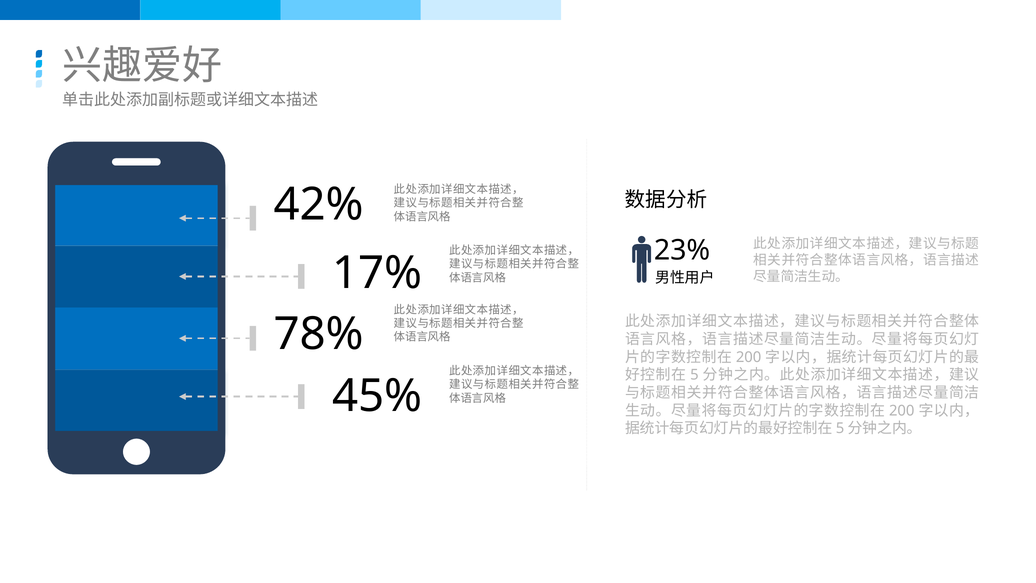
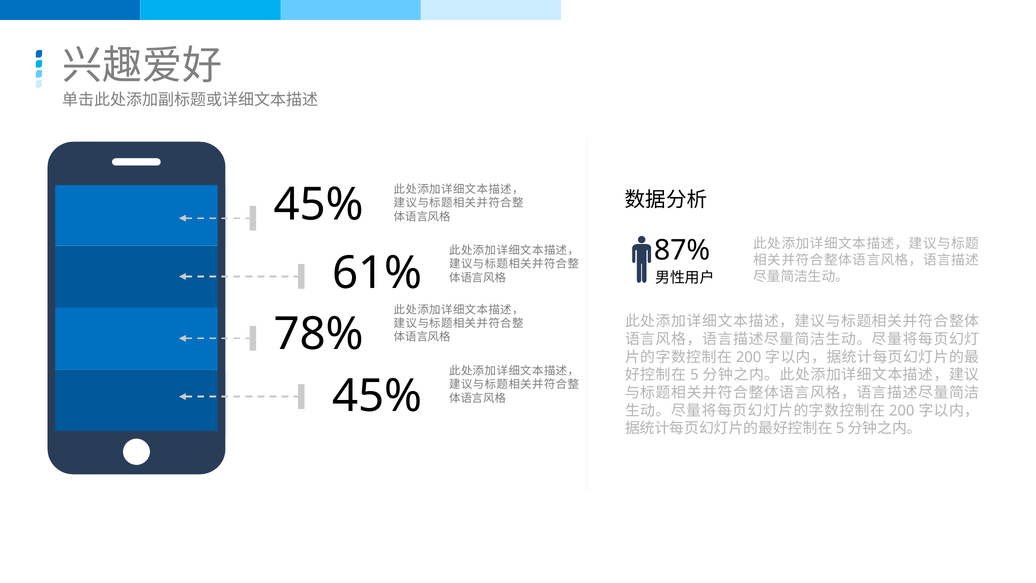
42%: 42% -> 45% (319, 204)
23%: 23% -> 87% (682, 250)
17%: 17% -> 61% (377, 273)
